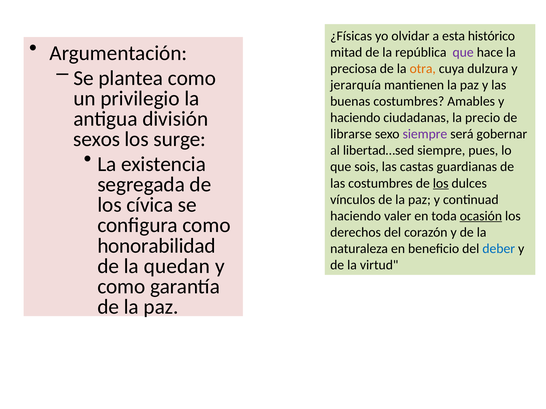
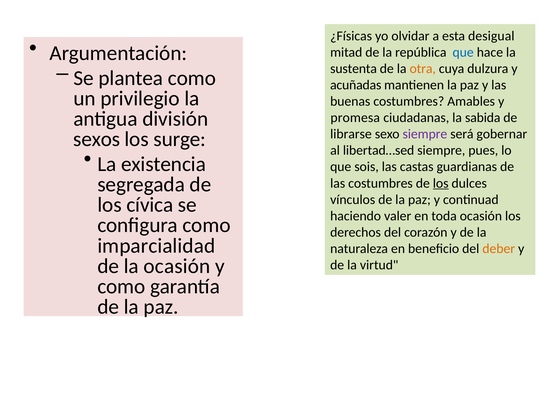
histórico: histórico -> desigual (491, 36)
que colour: purple -> blue (463, 52)
preciosa: preciosa -> sustenta (354, 69)
jerarquía: jerarquía -> acuñadas (356, 85)
haciendo: haciendo -> promesa (355, 118)
precio: precio -> sabida (483, 118)
ocasión underline: present -> none (481, 216)
honorabilidad: honorabilidad -> imparcialidad (156, 246)
deber colour: blue -> orange (499, 249)
la quedan: quedan -> ocasión (177, 266)
